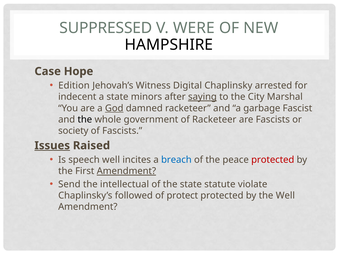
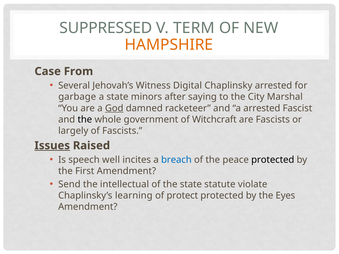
WERE: WERE -> TERM (194, 28)
HAMPSHIRE colour: black -> orange (169, 45)
Hope: Hope -> From (79, 71)
Edition: Edition -> Several (74, 86)
indecent: indecent -> garbage (77, 97)
saying underline: present -> none (202, 97)
a garbage: garbage -> arrested (262, 108)
of Racketeer: Racketeer -> Witchcraft (214, 120)
society: society -> largely (73, 131)
protected colour: red -> black (273, 160)
Amendment underline: present -> none (126, 171)
followed: followed -> learning (134, 196)
the Well: Well -> Eyes (285, 196)
